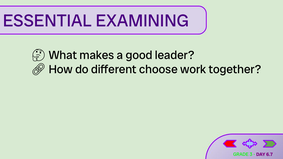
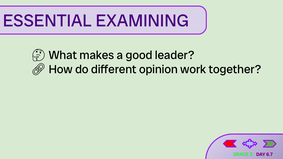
choose: choose -> opinion (158, 69)
